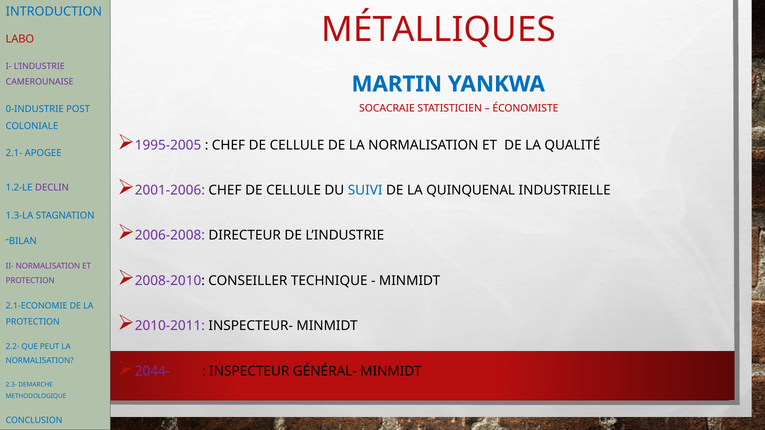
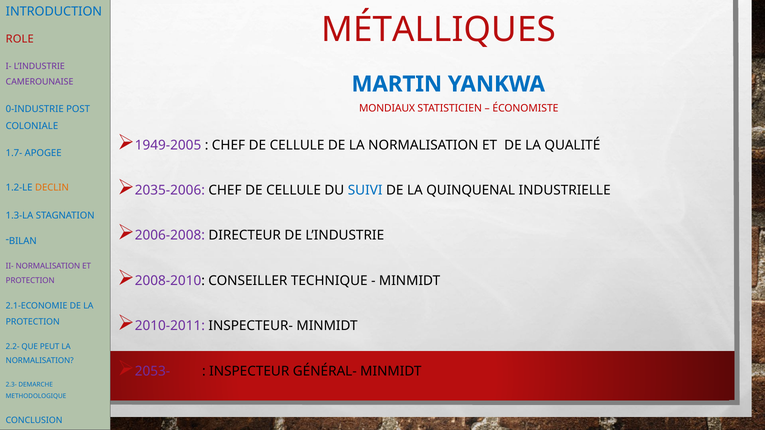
LABO: LABO -> ROLE (20, 39)
SOCACRAIE: SOCACRAIE -> MONDIAUX (387, 108)
1995-2005: 1995-2005 -> 1949-2005 (168, 146)
2.1-: 2.1- -> 1.7- (14, 153)
2001-2006: 2001-2006 -> 2035-2006 (170, 190)
DECLIN colour: purple -> orange (52, 188)
2044-: 2044- -> 2053- (152, 371)
